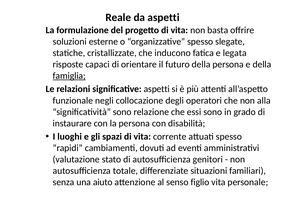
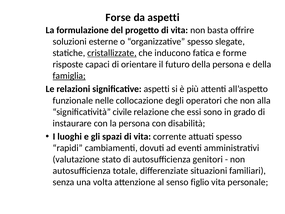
Reale: Reale -> Forse (118, 17)
cristallizzate underline: none -> present (112, 53)
legata: legata -> forme (235, 53)
negli: negli -> nelle (104, 100)
significatività sono: sono -> civile (122, 112)
aiuto: aiuto -> volta (103, 182)
